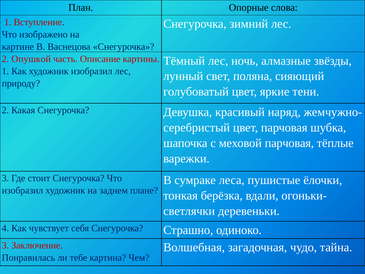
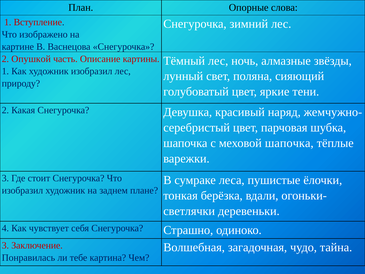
меховой парчовая: парчовая -> шапочка (289, 143)
